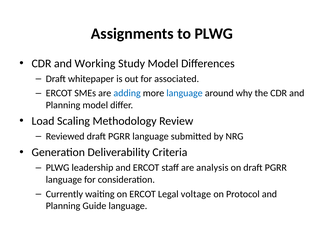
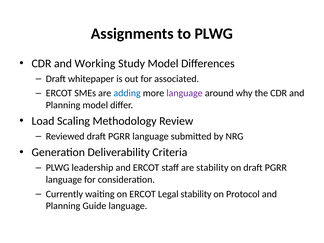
language colour: blue -> purple (185, 93)
are analysis: analysis -> stability (212, 168)
Legal voltage: voltage -> stability (196, 194)
